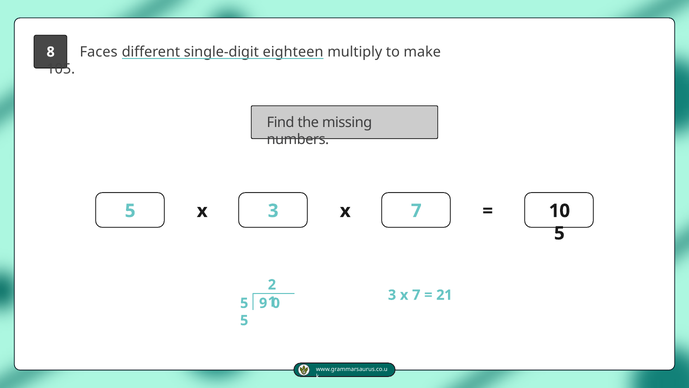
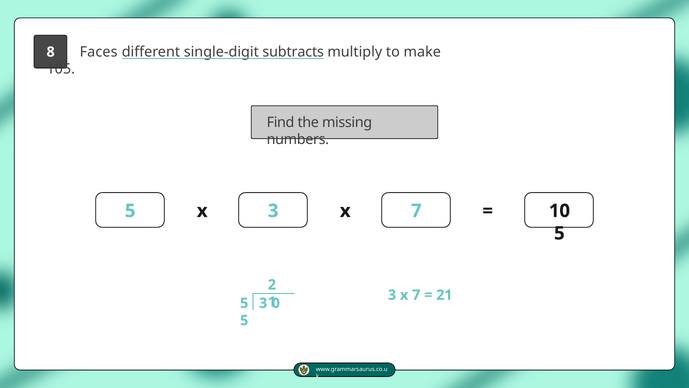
eighteen: eighteen -> subtracts (293, 52)
9: 9 -> 3 (263, 303)
